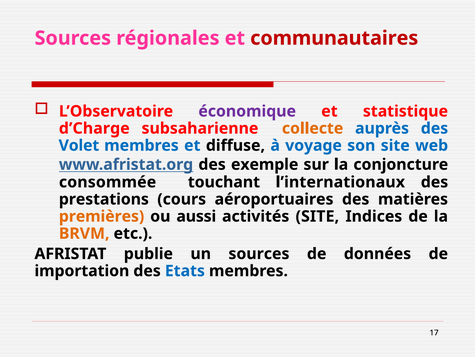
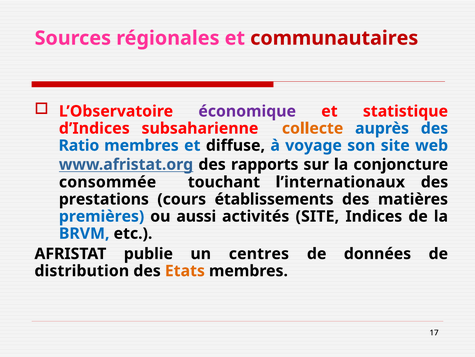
d’Charge: d’Charge -> d’Indices (94, 128)
Volet: Volet -> Ratio (79, 145)
exemple: exemple -> rapports (265, 164)
aéroportuaires: aéroportuaires -> établissements (274, 199)
premières colour: orange -> blue (102, 216)
BRVM colour: orange -> blue (84, 233)
un sources: sources -> centres (259, 253)
importation: importation -> distribution (82, 270)
Etats colour: blue -> orange (185, 270)
